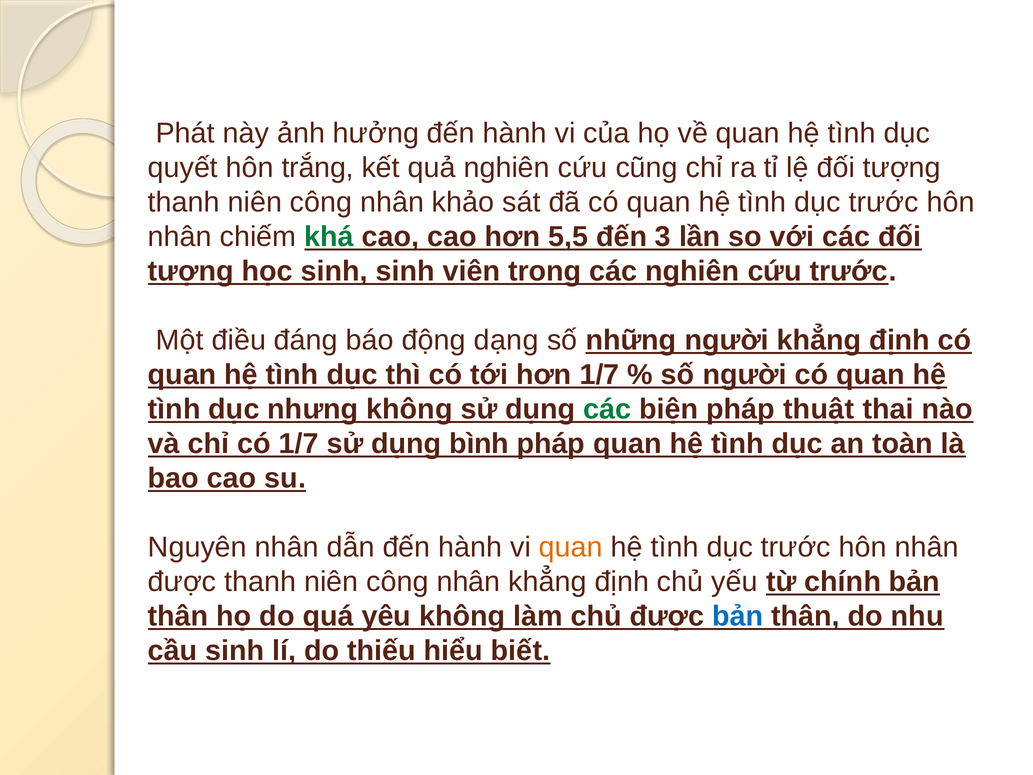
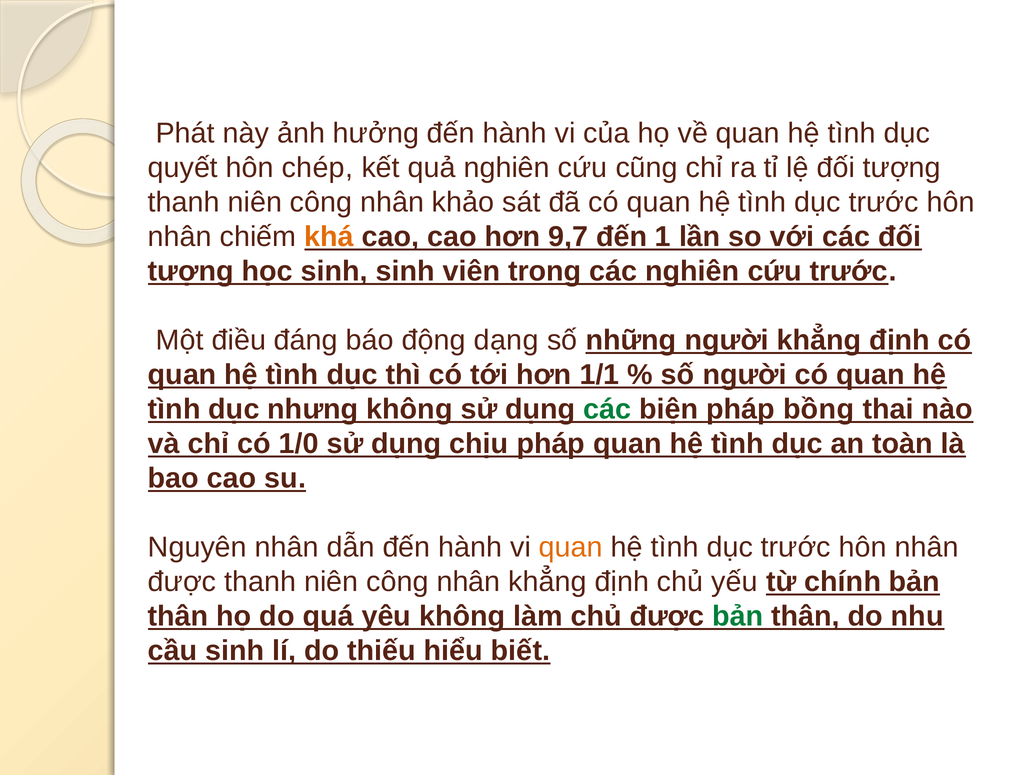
trắng: trắng -> chép (317, 168)
khá colour: green -> orange (329, 237)
5,5: 5,5 -> 9,7 (568, 237)
3: 3 -> 1 (663, 237)
hơn 1/7: 1/7 -> 1/1 (599, 375)
thuật: thuật -> bồng (819, 409)
có 1/7: 1/7 -> 1/0 (299, 444)
bình: bình -> chịu (479, 444)
bản colour: blue -> green (738, 616)
